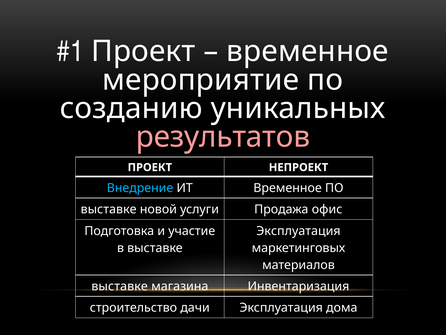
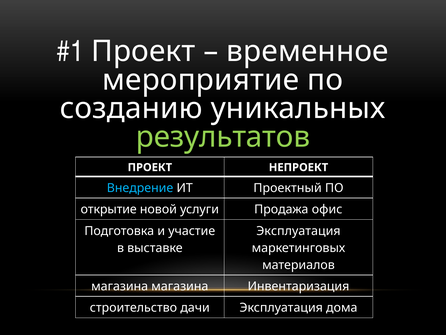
результатов colour: pink -> light green (223, 137)
ИТ Временное: Временное -> Проектный (288, 188)
выставке: выставке -> открытие (109, 209)
выставке: выставке -> магазина (120, 286)
